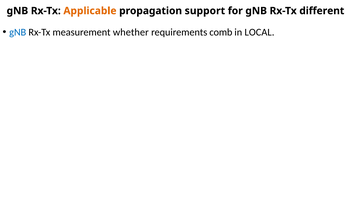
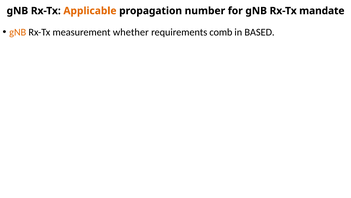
support: support -> number (205, 11)
different: different -> mandate (322, 11)
gNB colour: blue -> orange (18, 32)
LOCAL: LOCAL -> BASED (260, 32)
